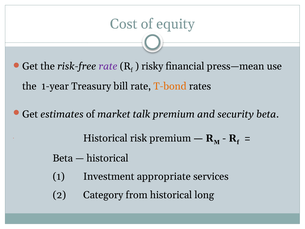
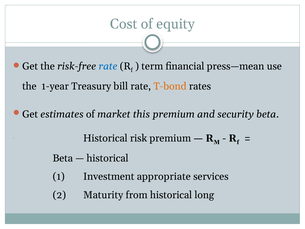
rate colour: purple -> blue (108, 66)
risky: risky -> term (152, 66)
talk: talk -> this (141, 114)
Category: Category -> Maturity (103, 195)
